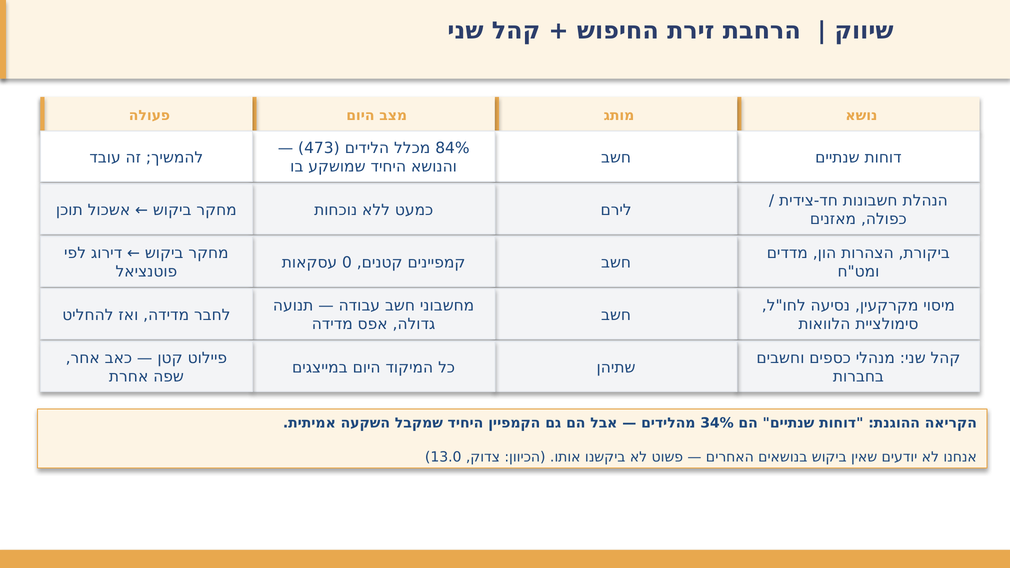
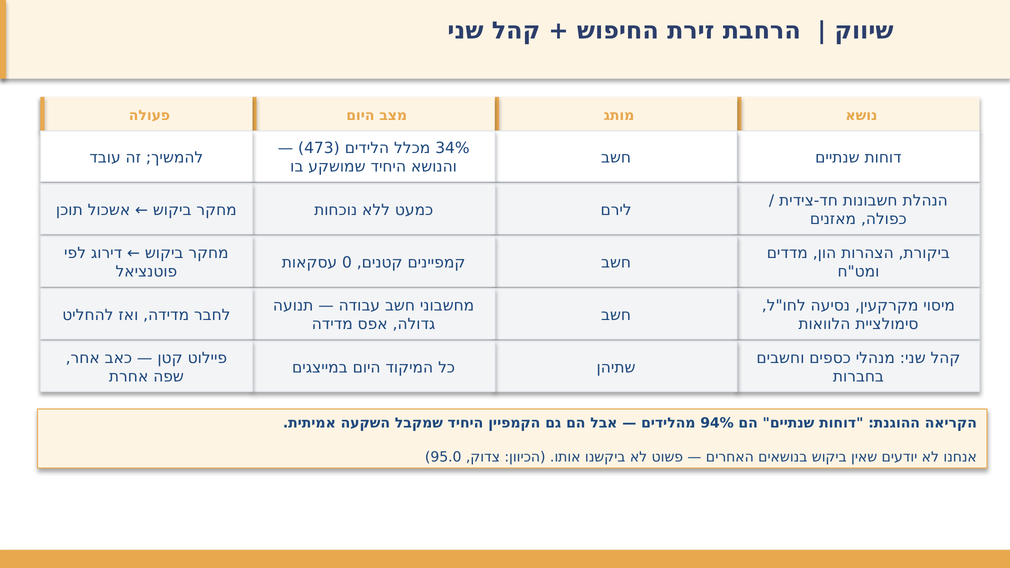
84%: 84% -> 34% (452, 148)
34%: 34% -> 94% (717, 423)
13.0: 13.0 -> 95.0 (446, 457)
